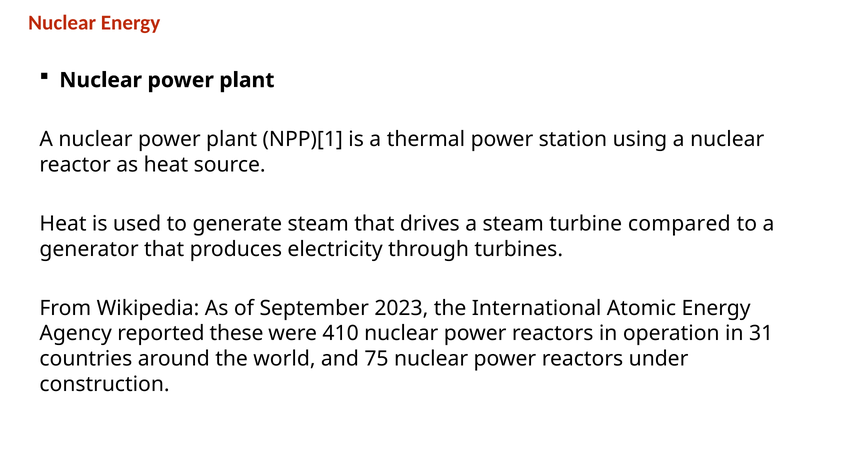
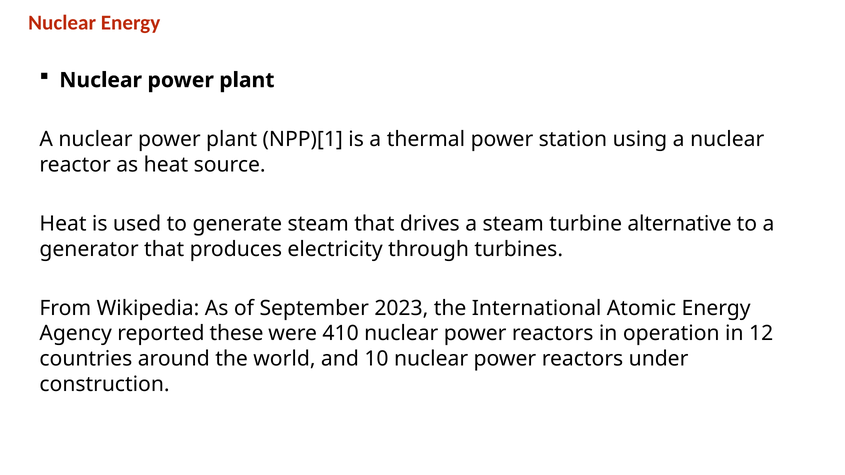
compared: compared -> alternative (680, 224)
31: 31 -> 12 (761, 334)
75: 75 -> 10 (376, 359)
